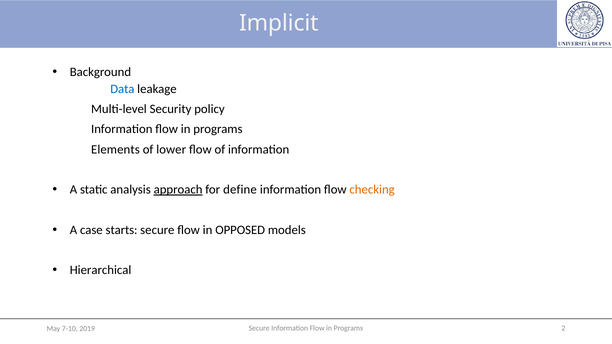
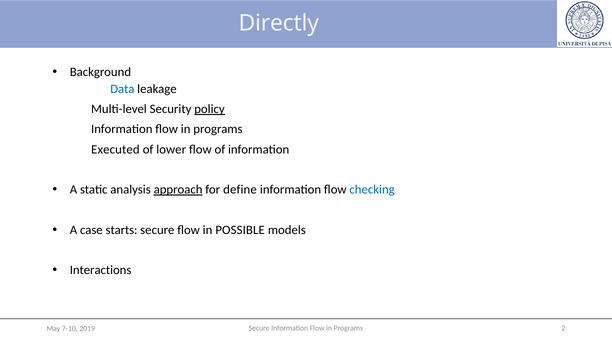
Implicit: Implicit -> Directly (279, 23)
policy underline: none -> present (210, 109)
Elements: Elements -> Executed (115, 149)
checking colour: orange -> blue (372, 190)
OPPOSED: OPPOSED -> POSSIBLE (240, 230)
Hierarchical: Hierarchical -> Interactions (101, 270)
